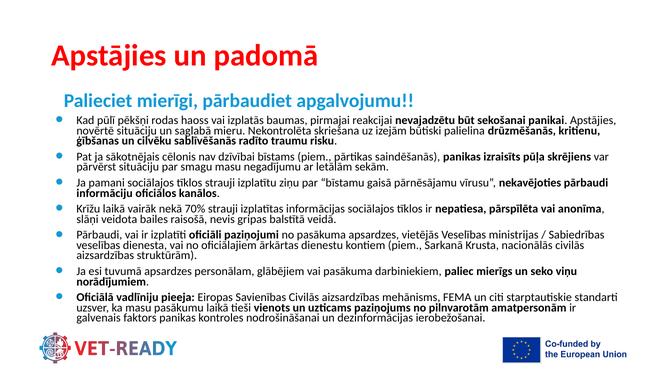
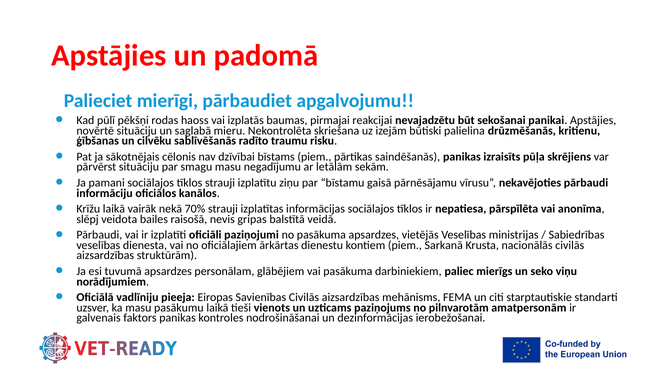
slāņi: slāņi -> slēpj (88, 219)
